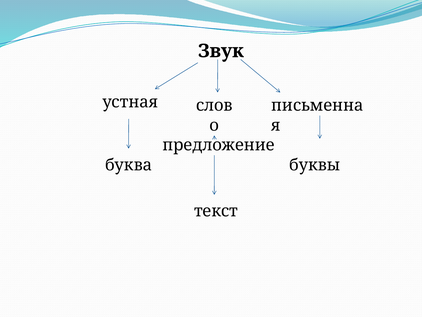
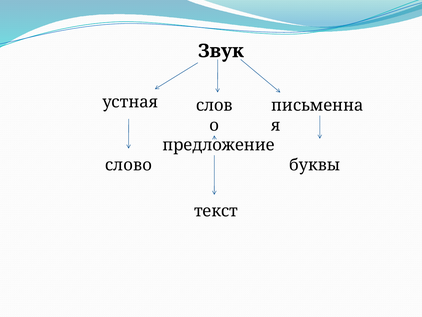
буква: буква -> слово (129, 165)
